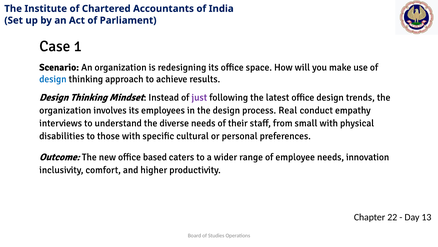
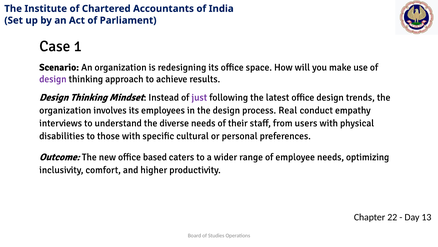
design colour: blue -> purple (53, 79)
small: small -> users (306, 123)
innovation: innovation -> optimizing (368, 157)
